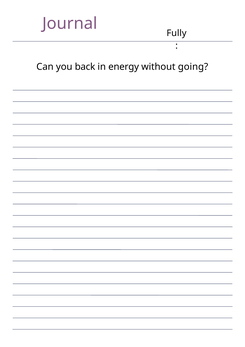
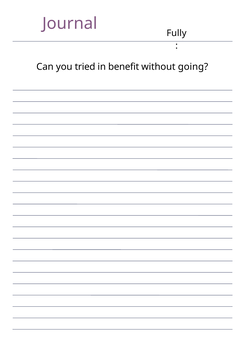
back: back -> tried (85, 67)
energy: energy -> benefit (124, 67)
